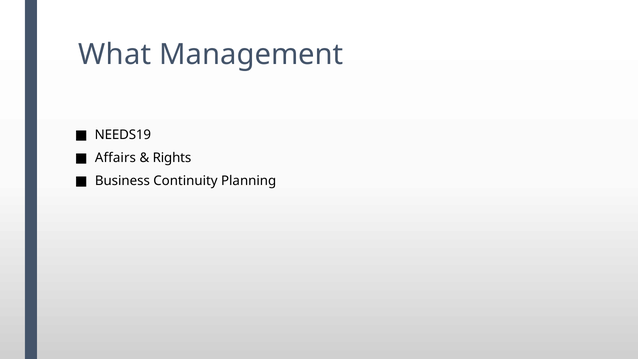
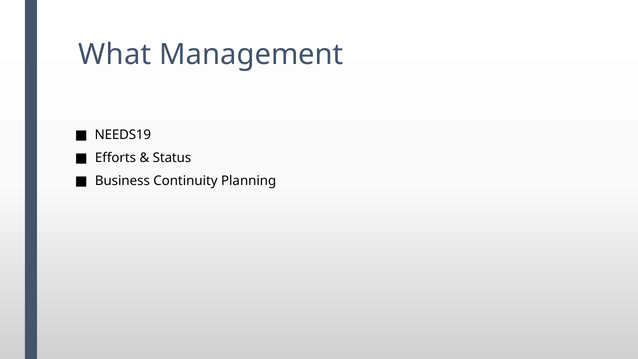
Affairs: Affairs -> Efforts (116, 158)
Rights: Rights -> Status (172, 158)
